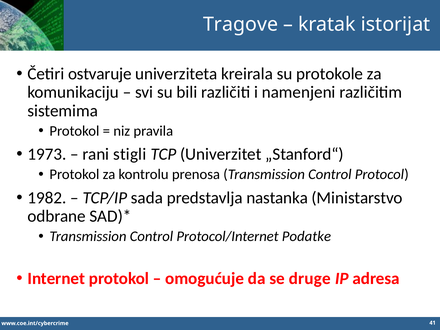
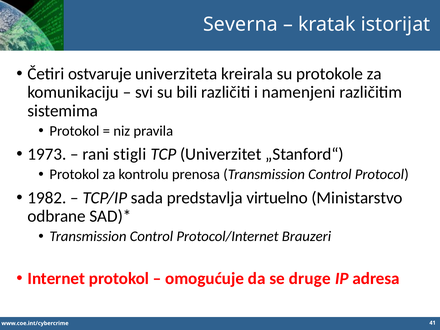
Tragove: Tragove -> Severna (241, 24)
nastanka: nastanka -> virtuelno (277, 198)
Podatke: Podatke -> Brauzeri (307, 236)
